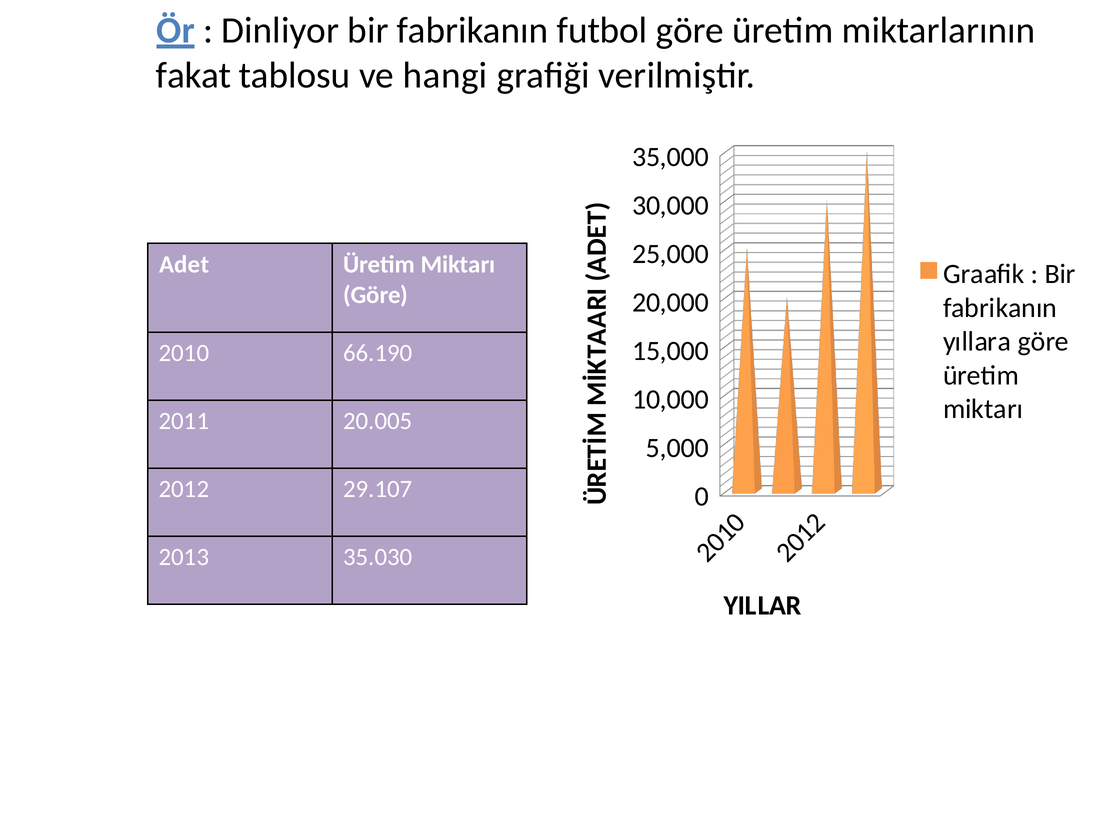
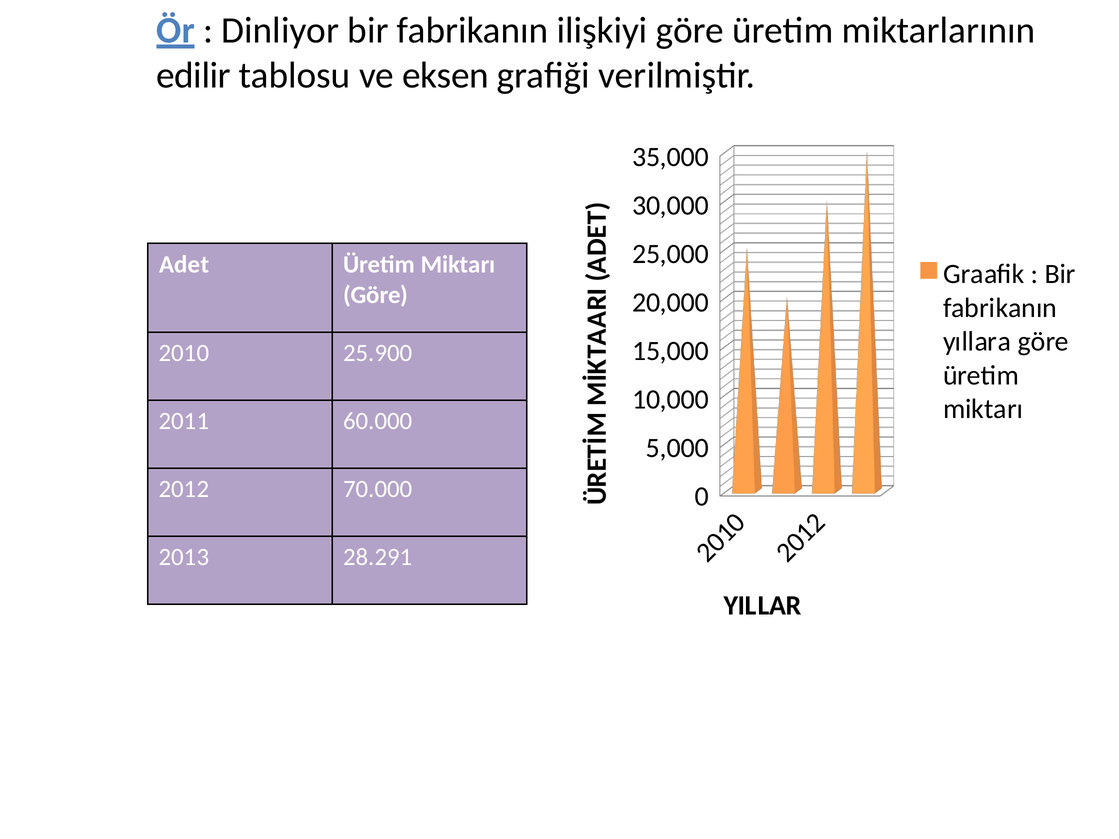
futbol: futbol -> ilişkiyi (602, 30)
fakat: fakat -> edilir (194, 75)
hangi: hangi -> eksen (446, 75)
66.190: 66.190 -> 25.900 (378, 353)
20.005: 20.005 -> 60.000 (378, 421)
29.107: 29.107 -> 70.000 (378, 489)
35.030: 35.030 -> 28.291 (378, 557)
